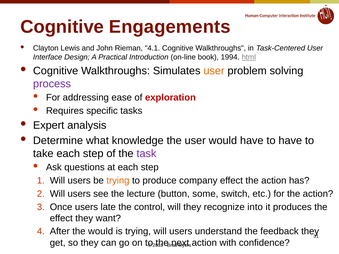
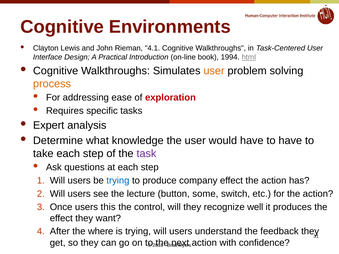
Engagements: Engagements -> Environments (170, 27)
process colour: purple -> orange (52, 84)
trying colour: orange -> blue (118, 181)
late: late -> this (108, 207)
into: into -> well (255, 207)
the would: would -> where (101, 232)
